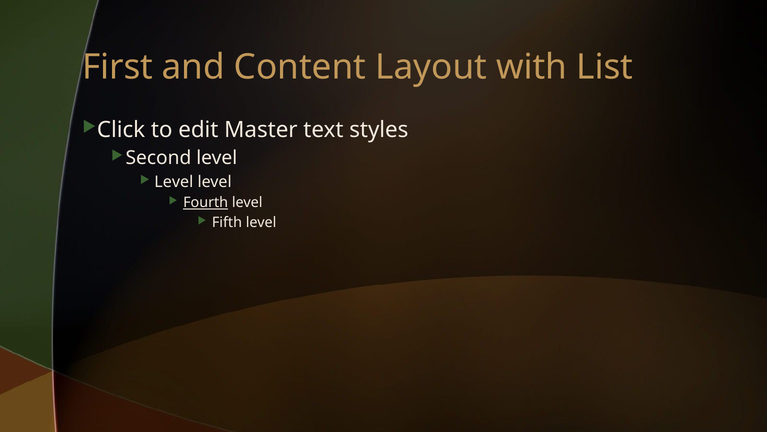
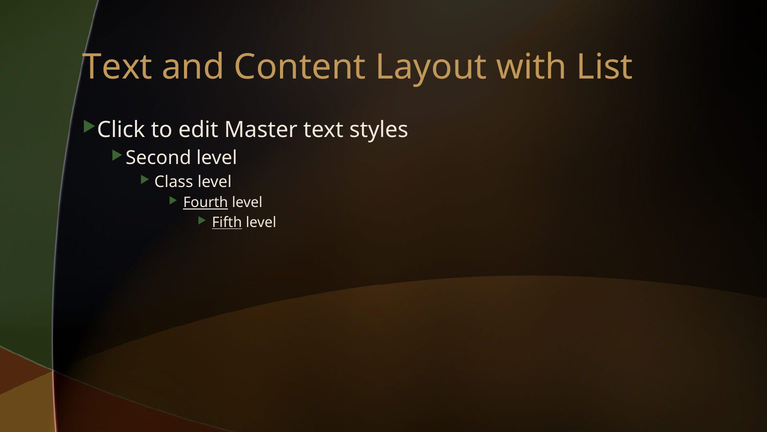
First: First -> Text (118, 67)
Level: Level -> Class (174, 182)
Fifth underline: none -> present (227, 222)
